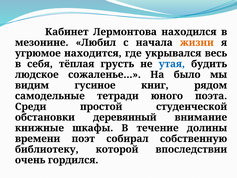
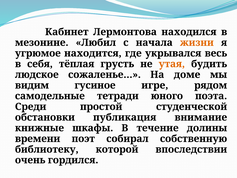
утая colour: blue -> orange (172, 64)
было: было -> доме (187, 75)
книг: книг -> игре (155, 85)
деревянный: деревянный -> публикация (125, 117)
